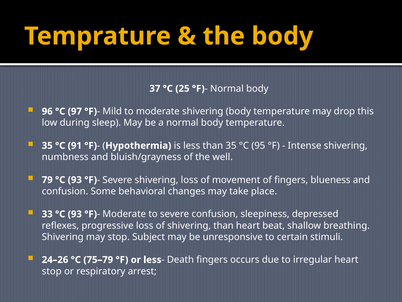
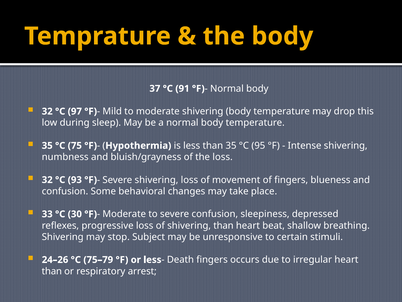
25: 25 -> 91 (182, 88)
96: 96 -> 32 (47, 111)
91: 91 -> 75 (75, 145)
the well: well -> loss (223, 157)
79: 79 -> 32 (47, 180)
33 °C 93: 93 -> 30 (75, 214)
stop: stop -> than (52, 271)
